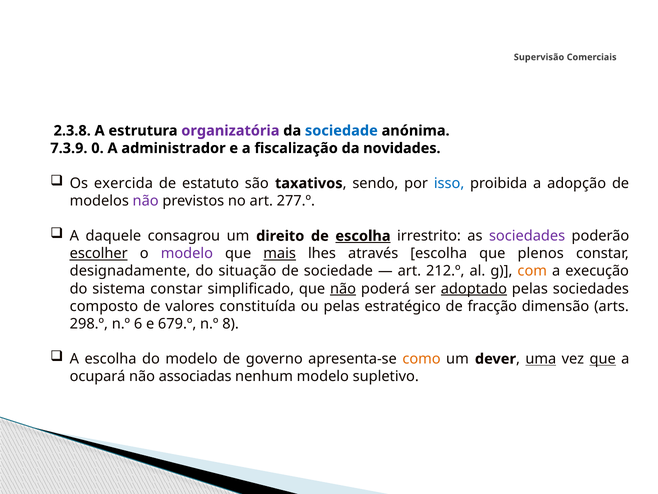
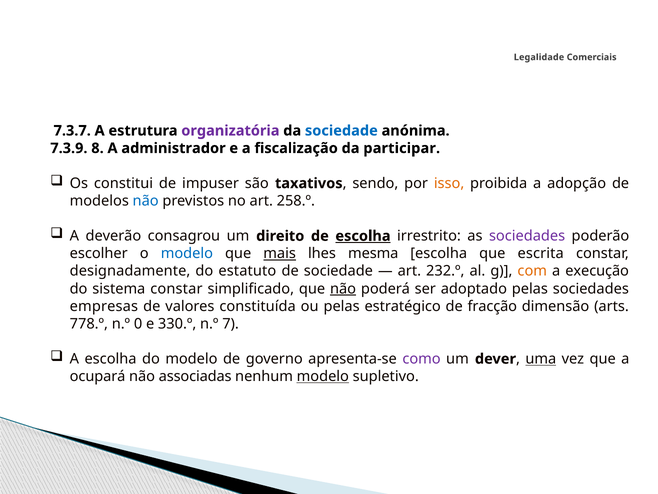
Supervisão: Supervisão -> Legalidade (539, 57)
2.3.8: 2.3.8 -> 7.3.7 (72, 131)
0: 0 -> 8 (97, 148)
novidades: novidades -> participar (402, 148)
exercida: exercida -> constitui (124, 183)
estatuto: estatuto -> impuser (211, 183)
isso colour: blue -> orange (449, 183)
não colour: purple -> blue (146, 201)
277.º: 277.º -> 258.º (296, 201)
daquele: daquele -> deverão (113, 236)
escolher underline: present -> none (99, 253)
modelo colour: purple -> blue (187, 253)
através: através -> mesma (373, 253)
plenos: plenos -> escrita (541, 253)
situação: situação -> estatuto (247, 271)
212.º: 212.º -> 232.º (445, 271)
adoptado underline: present -> none (474, 288)
composto: composto -> empresas (104, 306)
298.º: 298.º -> 778.º (89, 323)
6: 6 -> 0 (138, 323)
679.º: 679.º -> 330.º (177, 323)
8: 8 -> 7 (231, 323)
como colour: orange -> purple (422, 359)
que underline: present -> none (603, 359)
modelo underline: none -> present (323, 376)
